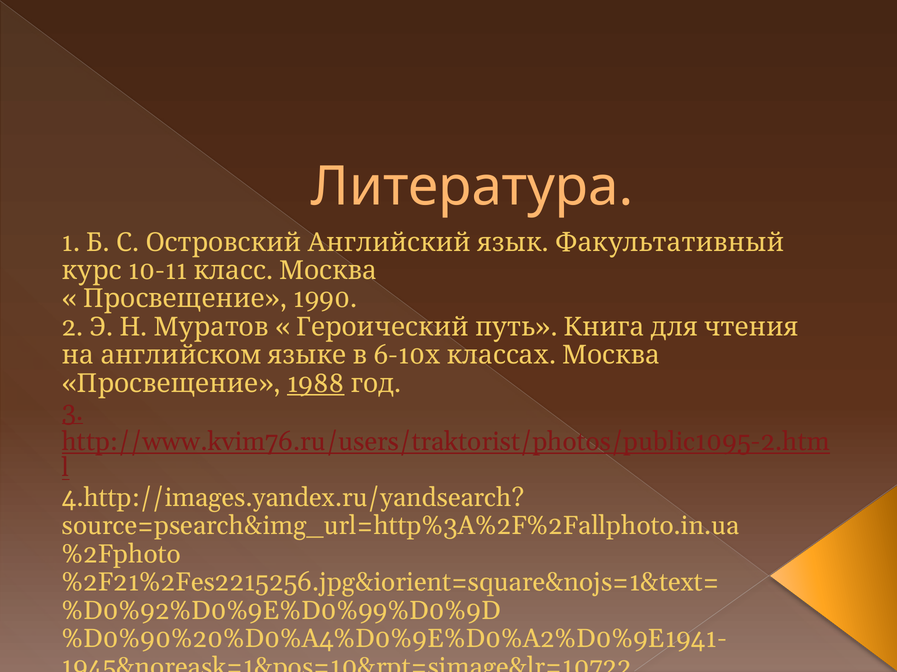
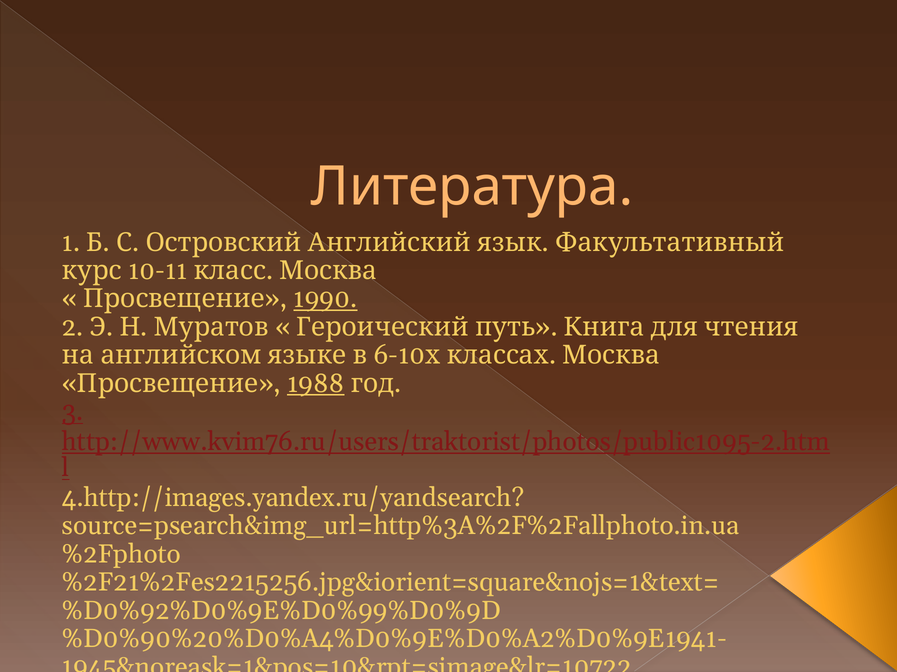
1990 underline: none -> present (325, 299)
